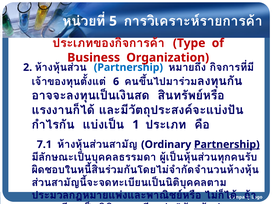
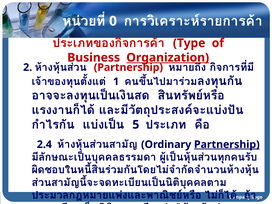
5: 5 -> 0 (113, 21)
Organization underline: none -> present (168, 58)
Partnership colour: blue -> red (128, 67)
6: 6 -> 1 (116, 82)
1: 1 -> 5 (136, 125)
7.1: 7.1 -> 2.4 (44, 144)
